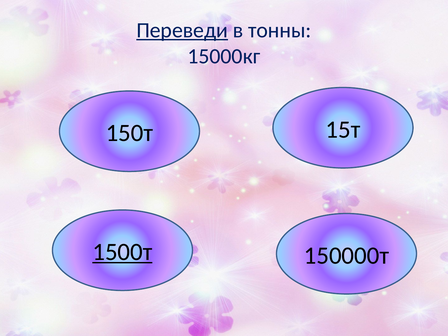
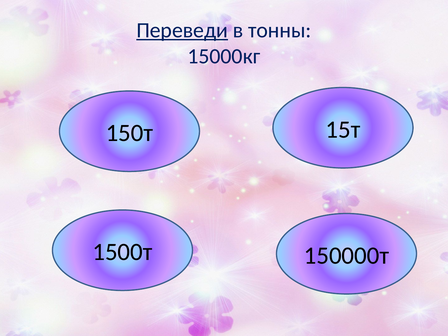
1500т underline: present -> none (122, 252)
